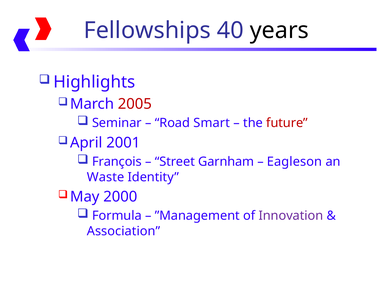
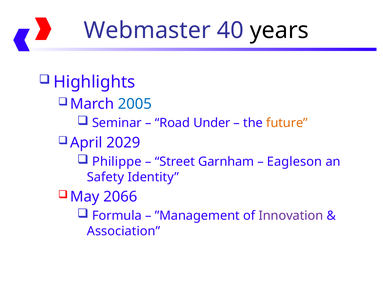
Fellowships: Fellowships -> Webmaster (147, 30)
2005 colour: red -> blue (135, 104)
Smart: Smart -> Under (212, 123)
future colour: red -> orange (287, 123)
2001: 2001 -> 2029 (123, 143)
François: François -> Philippe (117, 162)
Waste: Waste -> Safety (106, 177)
2000: 2000 -> 2066 (120, 197)
